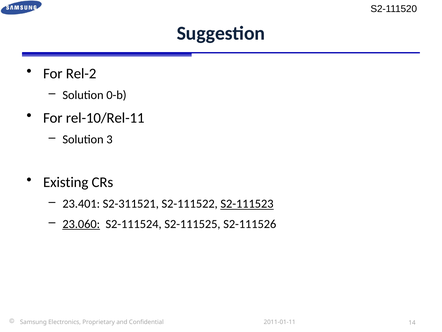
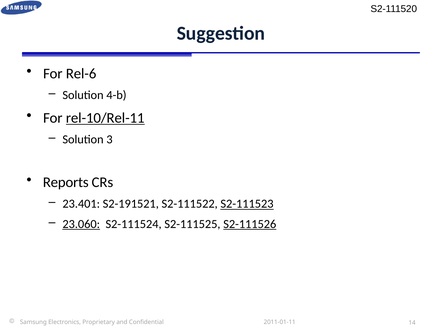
Rel-2: Rel-2 -> Rel-6 (81, 73)
0-b: 0-b -> 4-b (116, 95)
rel-10/Rel-11 underline: none -> present (105, 118)
Existing: Existing -> Reports (66, 182)
S2-311521: S2-311521 -> S2-191521 (131, 204)
S2-111526 underline: none -> present (250, 224)
